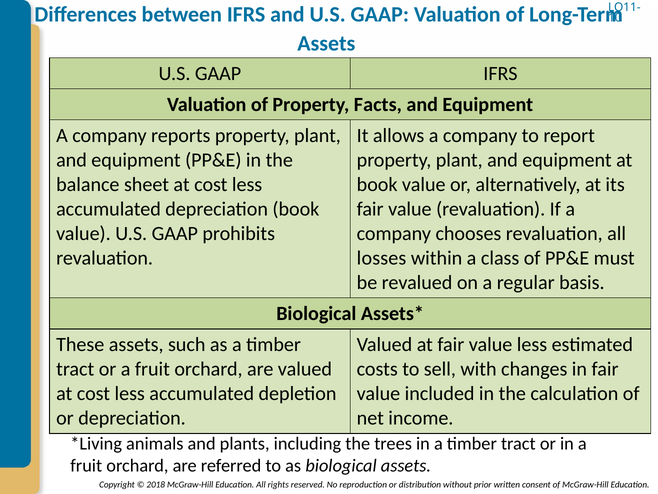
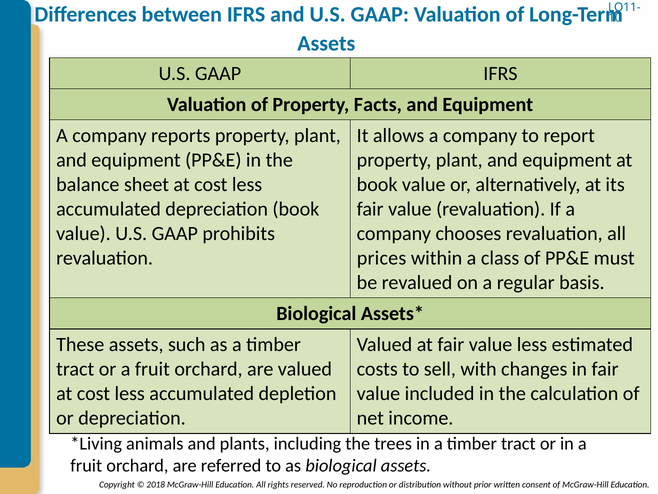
losses: losses -> prices (382, 258)
